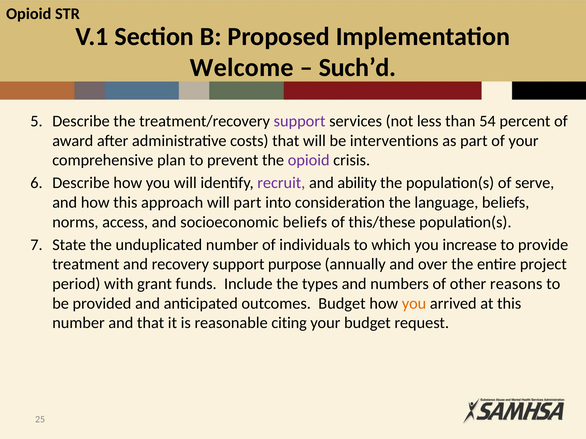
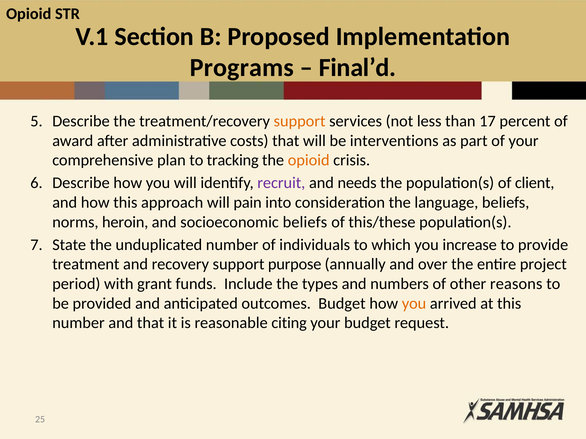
Welcome: Welcome -> Programs (242, 68)
Such’d: Such’d -> Final’d (358, 68)
support colour: purple -> orange (300, 121)
54: 54 -> 17 (488, 121)
prevent: prevent -> tracking (233, 160)
opioid colour: purple -> orange (309, 160)
ability: ability -> needs (357, 183)
serve: serve -> client (535, 183)
will part: part -> pain (248, 203)
access: access -> heroin (125, 222)
